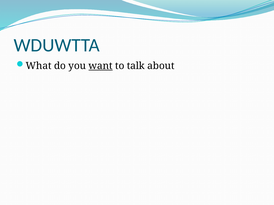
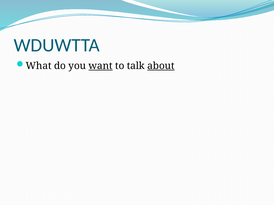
about underline: none -> present (161, 66)
